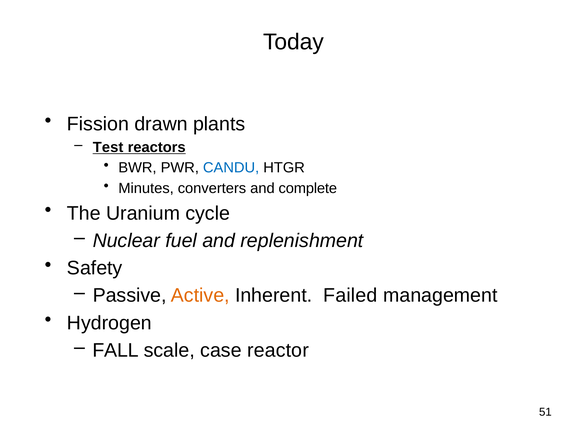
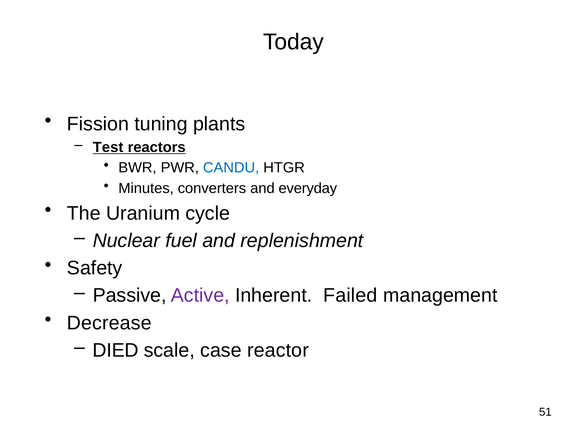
drawn: drawn -> tuning (161, 124)
complete: complete -> everyday (308, 188)
Active colour: orange -> purple (200, 295)
Hydrogen: Hydrogen -> Decrease (109, 322)
FALL: FALL -> DIED (116, 350)
